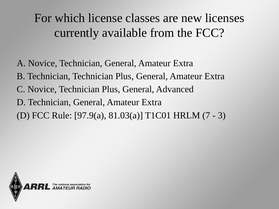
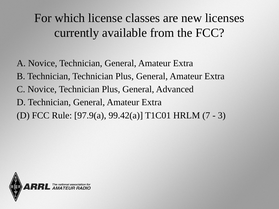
81.03(a: 81.03(a -> 99.42(a (126, 115)
